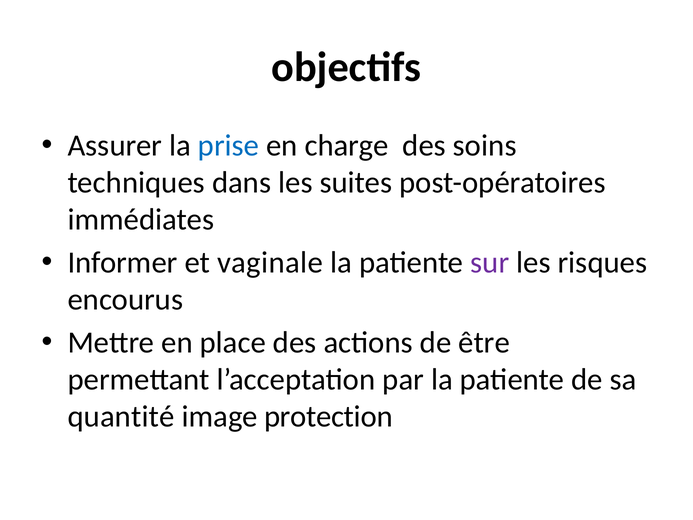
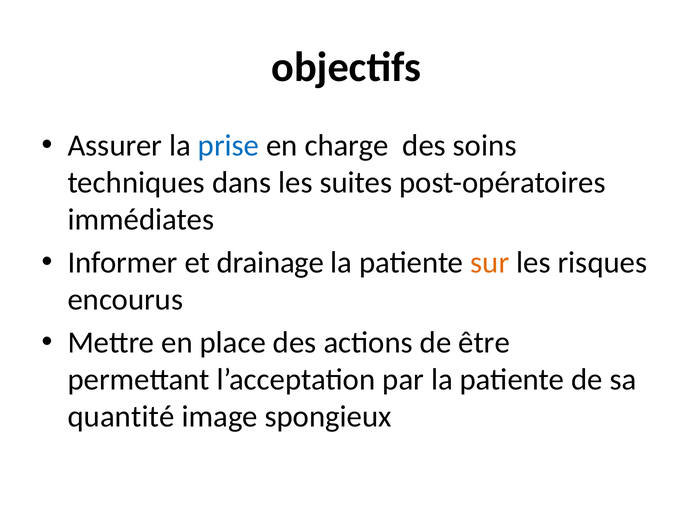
vaginale: vaginale -> drainage (270, 262)
sur colour: purple -> orange (490, 262)
protection: protection -> spongieux (328, 416)
